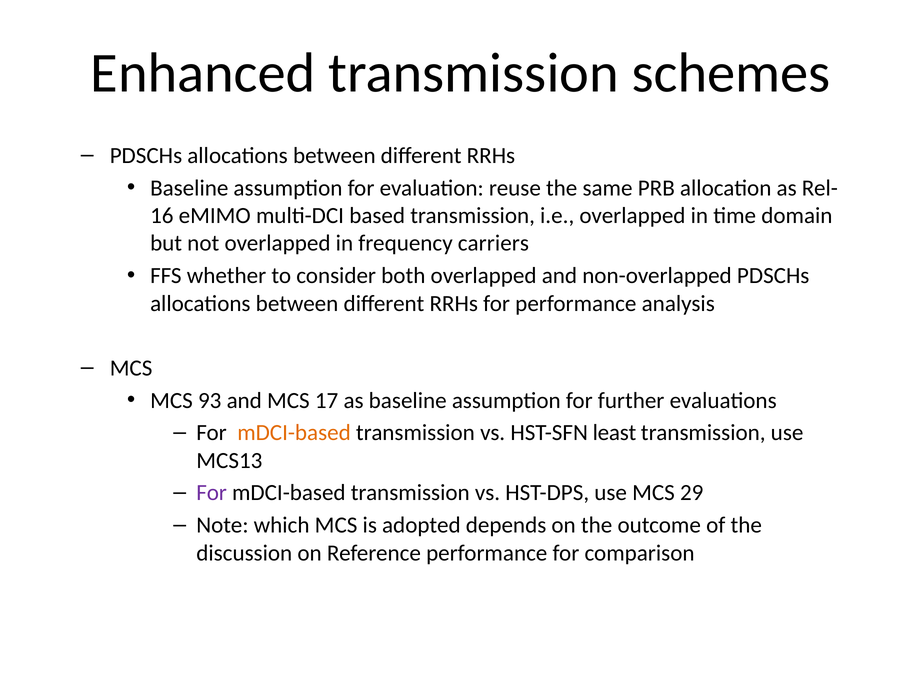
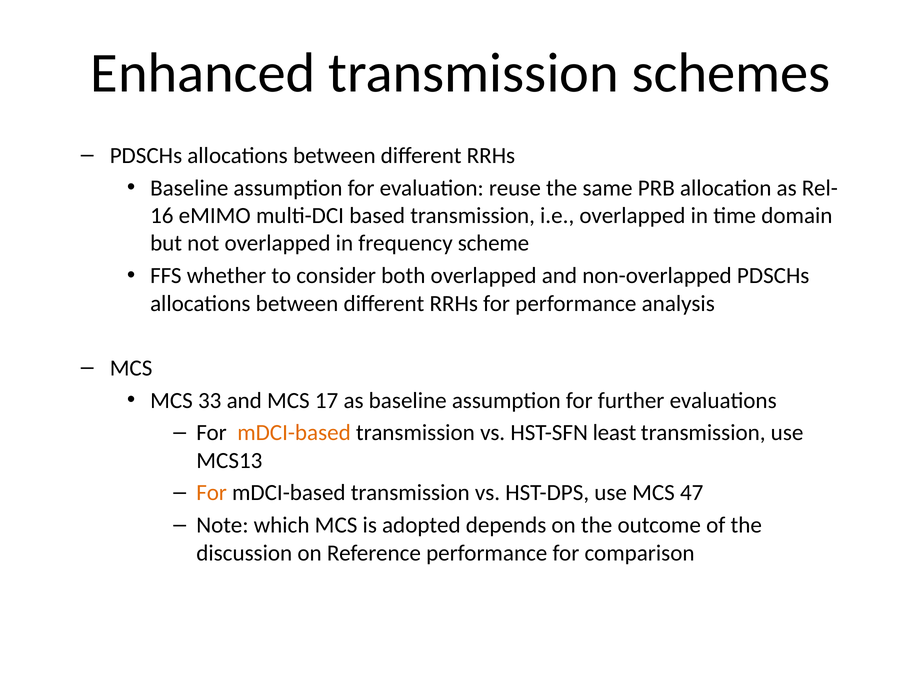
carriers: carriers -> scheme (494, 243)
93: 93 -> 33 (210, 400)
For colour: purple -> orange (212, 493)
29: 29 -> 47 (692, 493)
